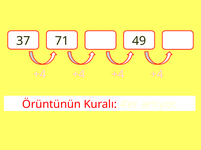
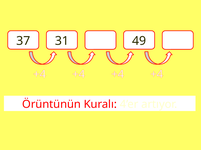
71: 71 -> 31 (62, 41)
